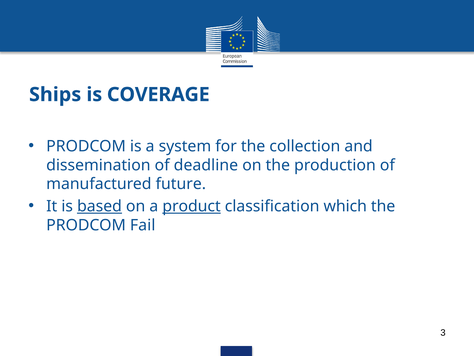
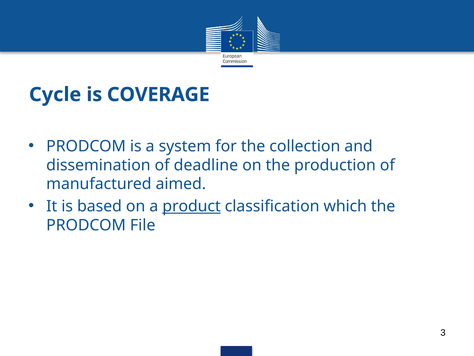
Ships: Ships -> Cycle (55, 94)
future: future -> aimed (181, 184)
based underline: present -> none (99, 206)
Fail: Fail -> File (143, 225)
